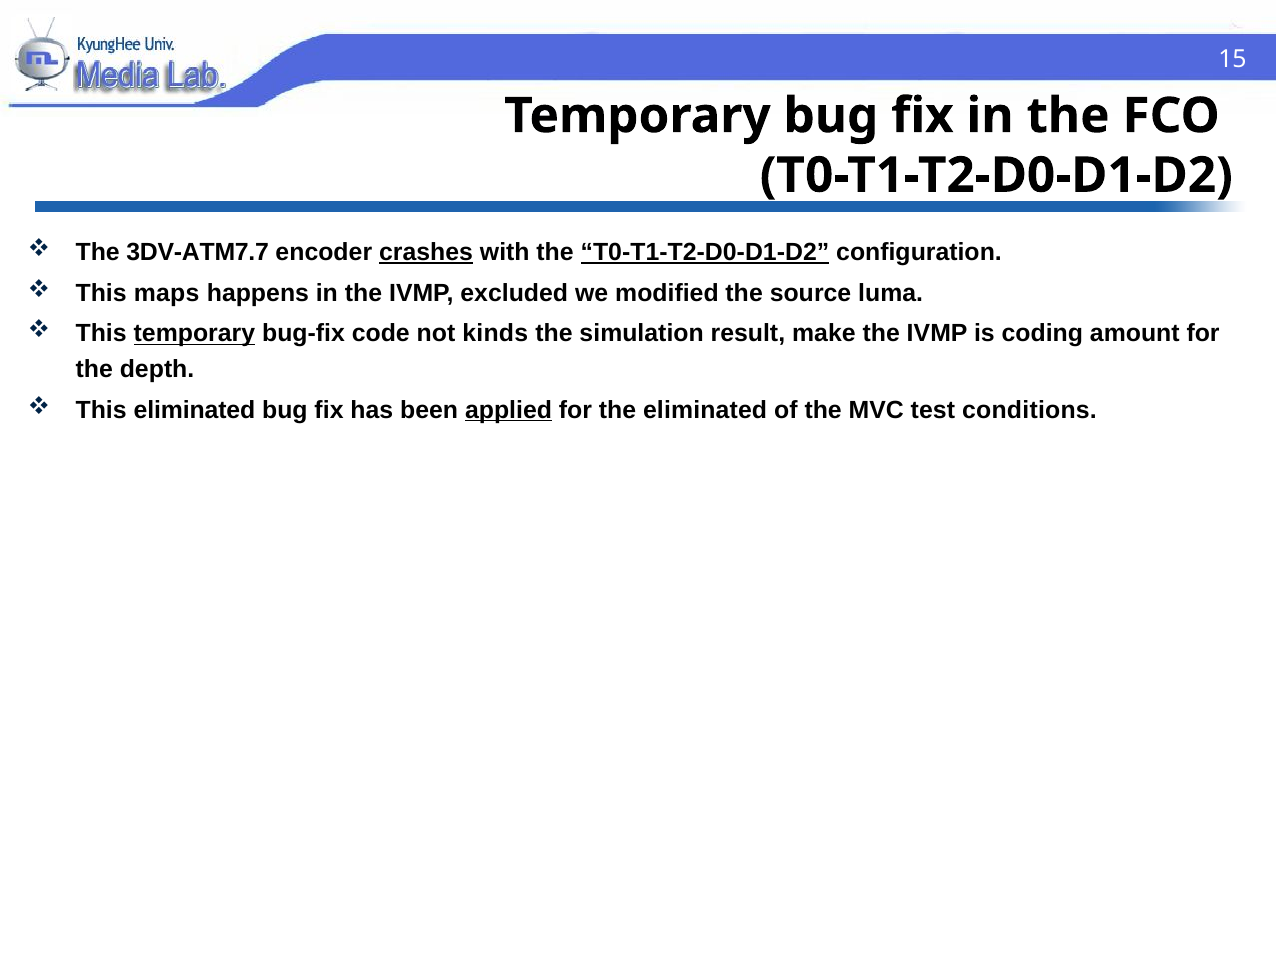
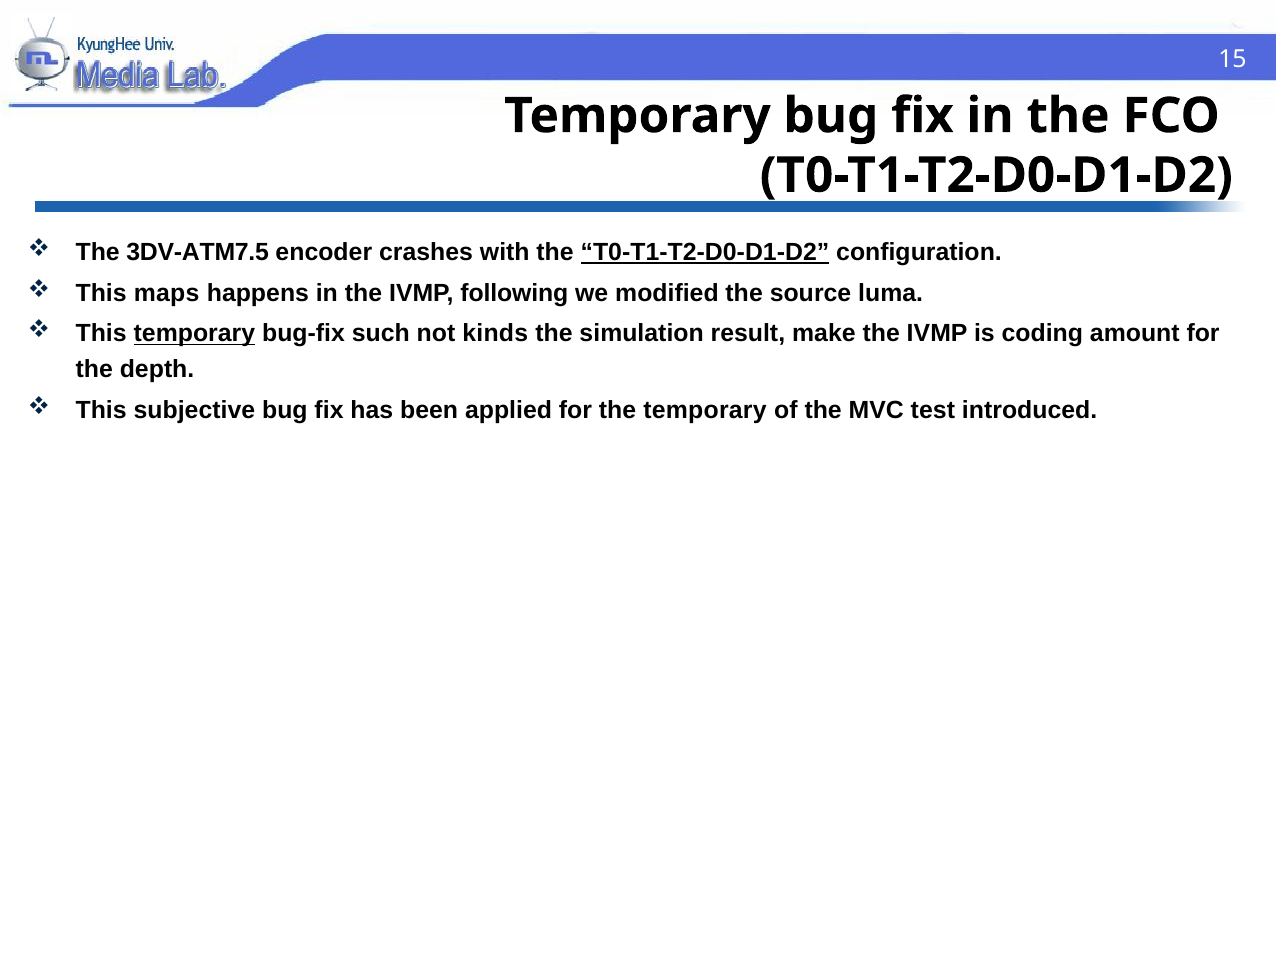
3DV-ATM7.7: 3DV-ATM7.7 -> 3DV-ATM7.5 (198, 252)
crashes underline: present -> none (426, 252)
excluded: excluded -> following (514, 293)
code: code -> such (381, 334)
This eliminated: eliminated -> subjective (194, 410)
applied underline: present -> none (509, 410)
the eliminated: eliminated -> temporary (705, 410)
conditions: conditions -> introduced (1030, 410)
